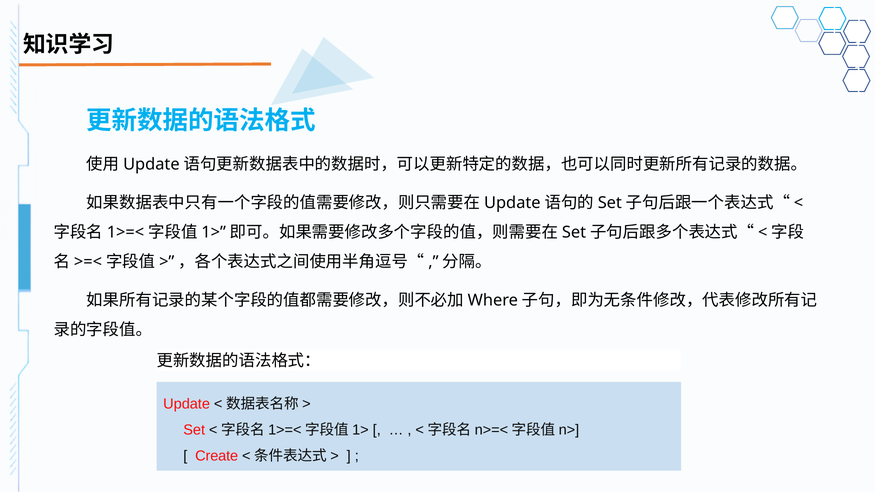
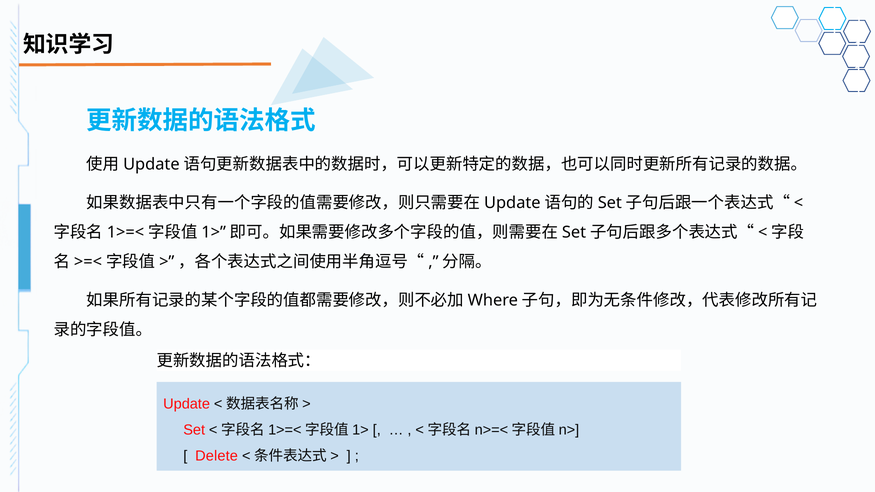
Create: Create -> Delete (217, 456)
